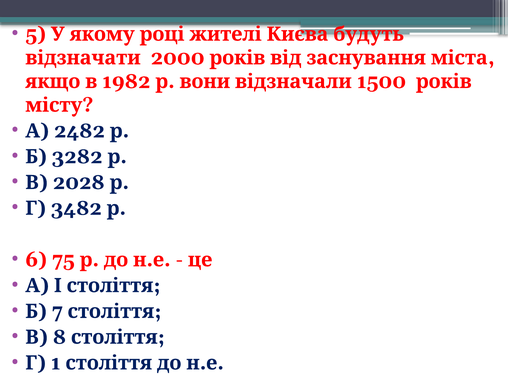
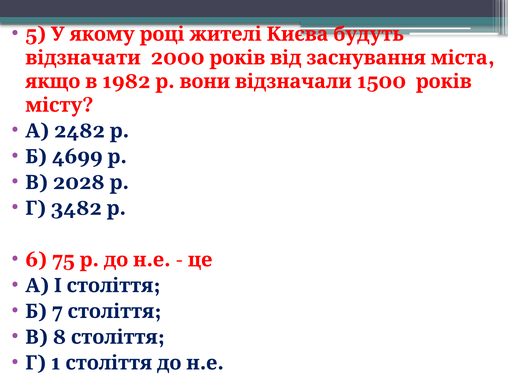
3282: 3282 -> 4699 (77, 157)
